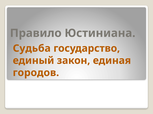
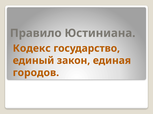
Судьба: Судьба -> Кодекс (32, 49)
